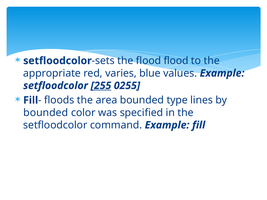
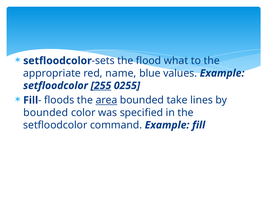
flood flood: flood -> what (176, 61)
varies: varies -> name (121, 73)
area underline: none -> present (106, 100)
type: type -> take (177, 100)
